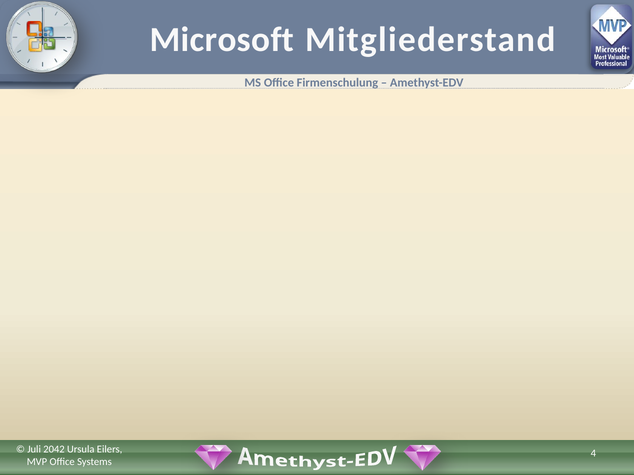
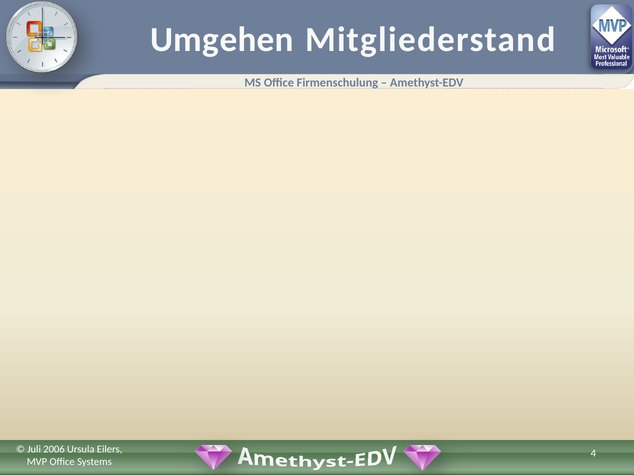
Microsoft: Microsoft -> Umgehen (222, 40)
2042: 2042 -> 2006 (54, 450)
